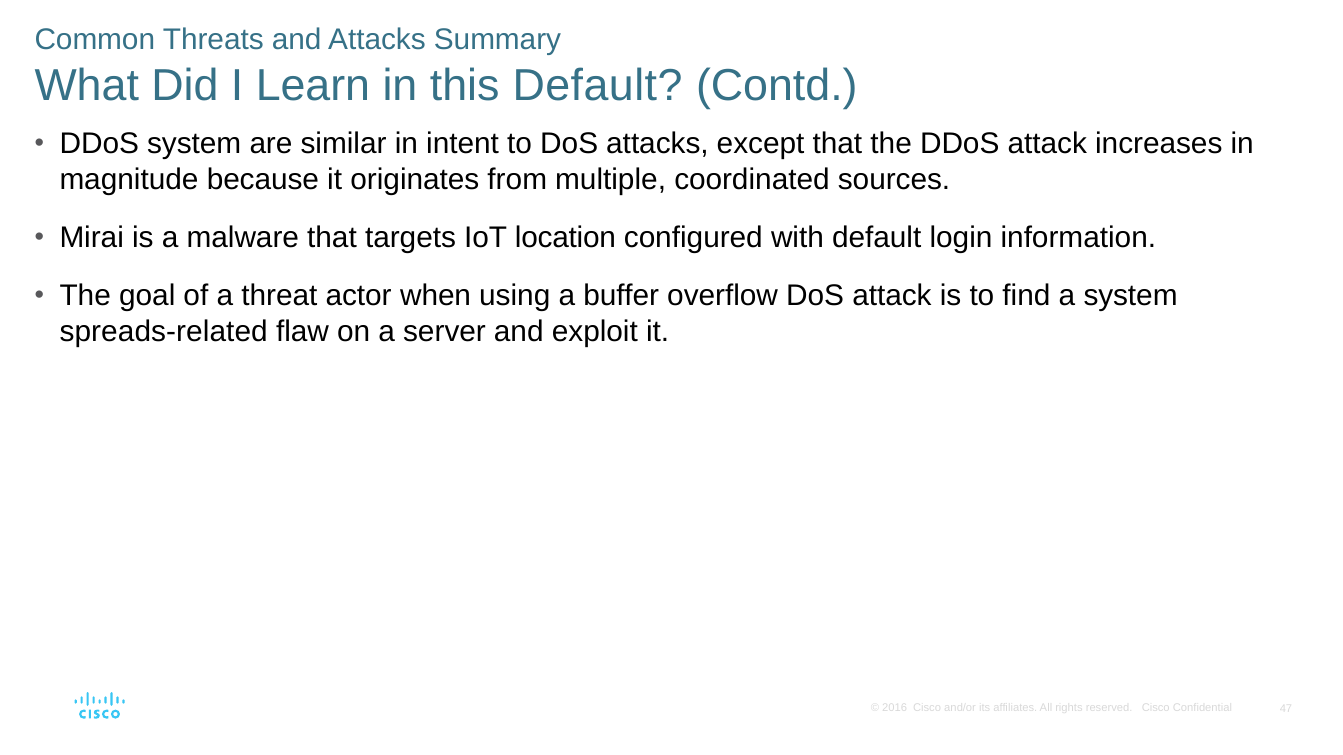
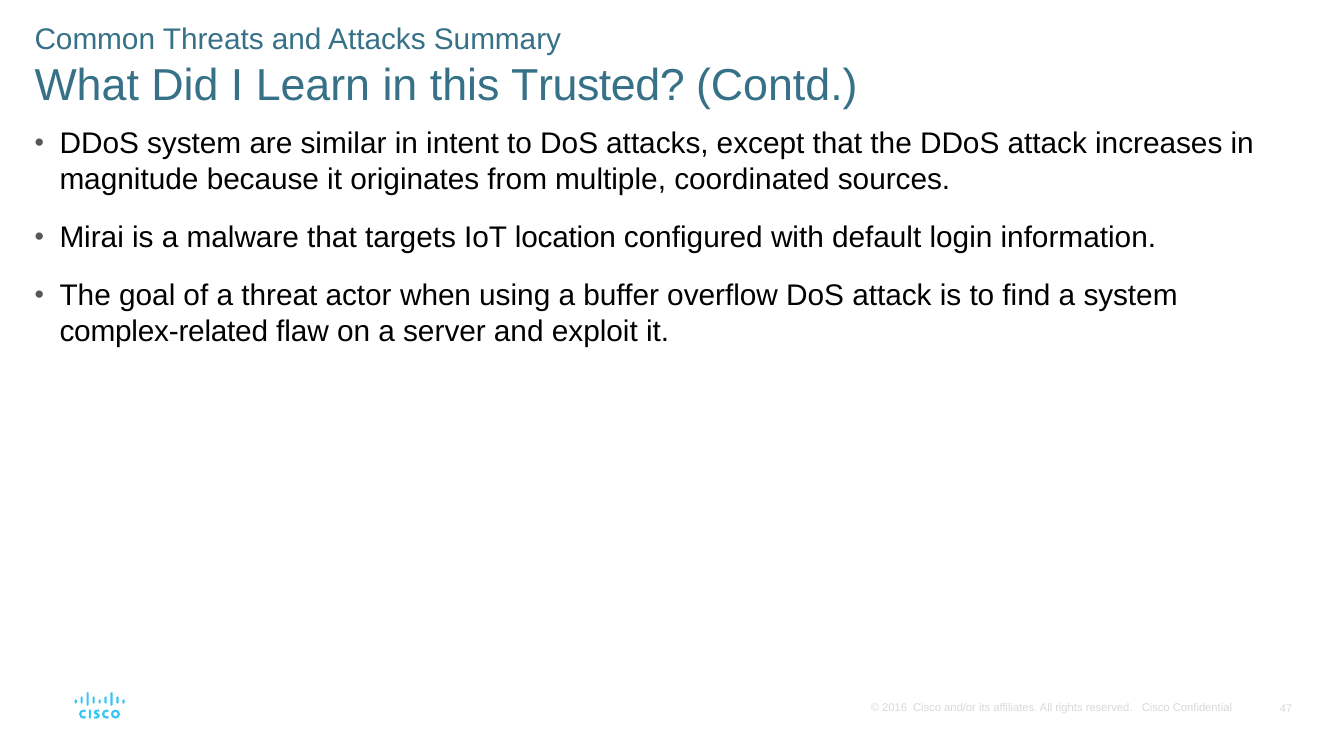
this Default: Default -> Trusted (598, 86)
spreads-related: spreads-related -> complex-related (164, 332)
